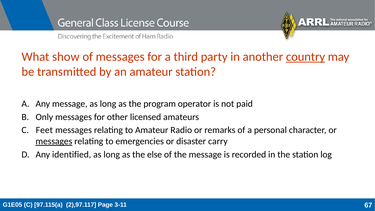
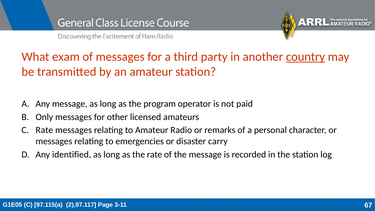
show: show -> exam (66, 57)
C Feet: Feet -> Rate (44, 130)
messages underline: present -> none (54, 141)
the else: else -> rate (155, 154)
